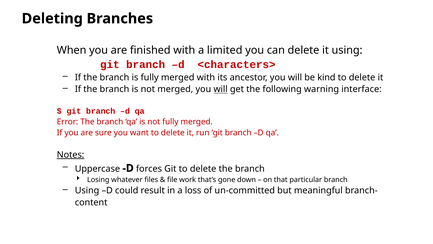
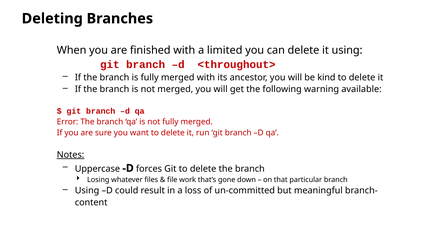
<characters>: <characters> -> <throughout> (237, 64)
will underline: present -> none (221, 89)
interface: interface -> available (361, 89)
